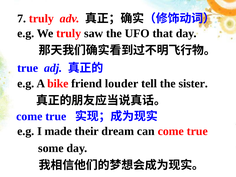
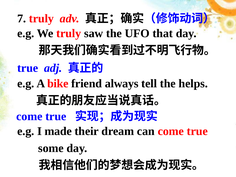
louder: louder -> always (122, 84)
sister: sister -> helps (193, 84)
